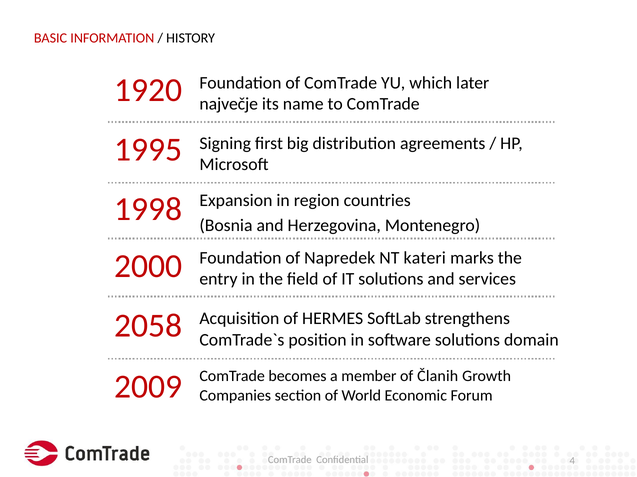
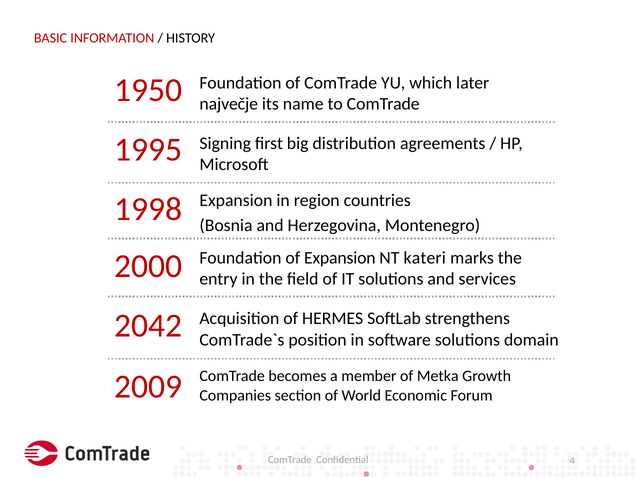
1920: 1920 -> 1950 (148, 90)
of Napredek: Napredek -> Expansion (340, 258)
2058: 2058 -> 2042 (148, 326)
Članih: Članih -> Metka (438, 377)
